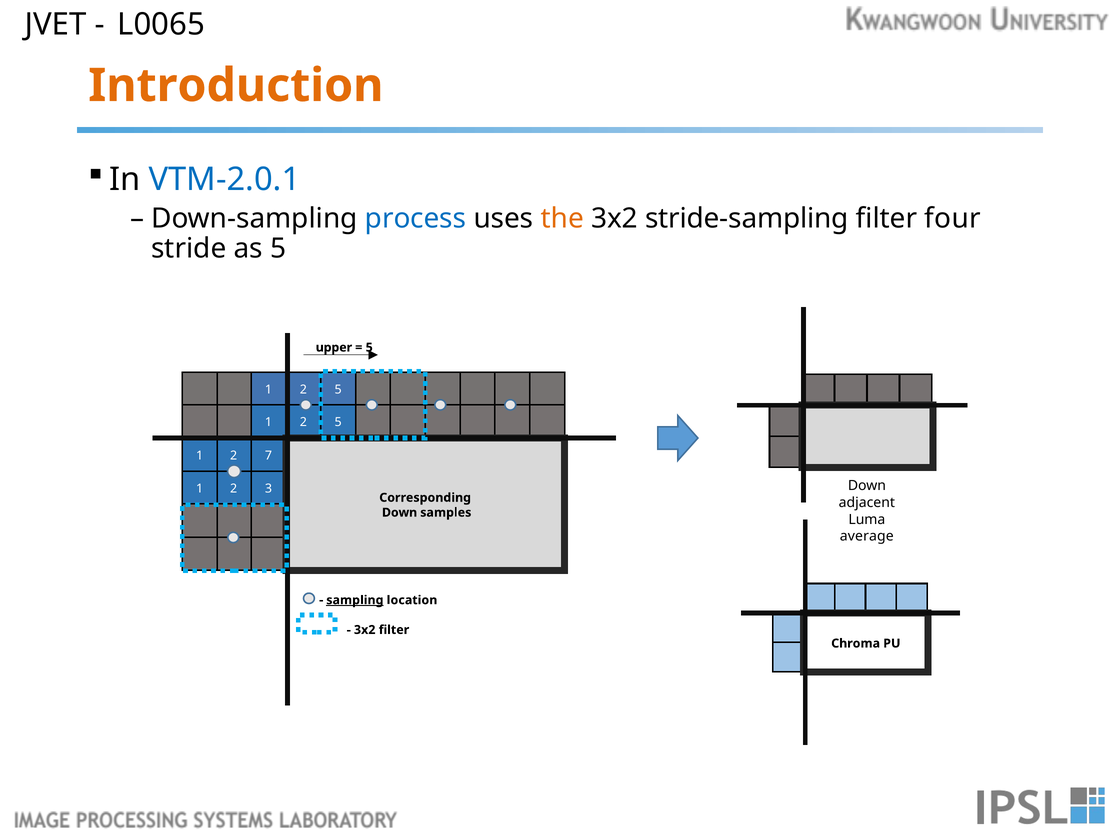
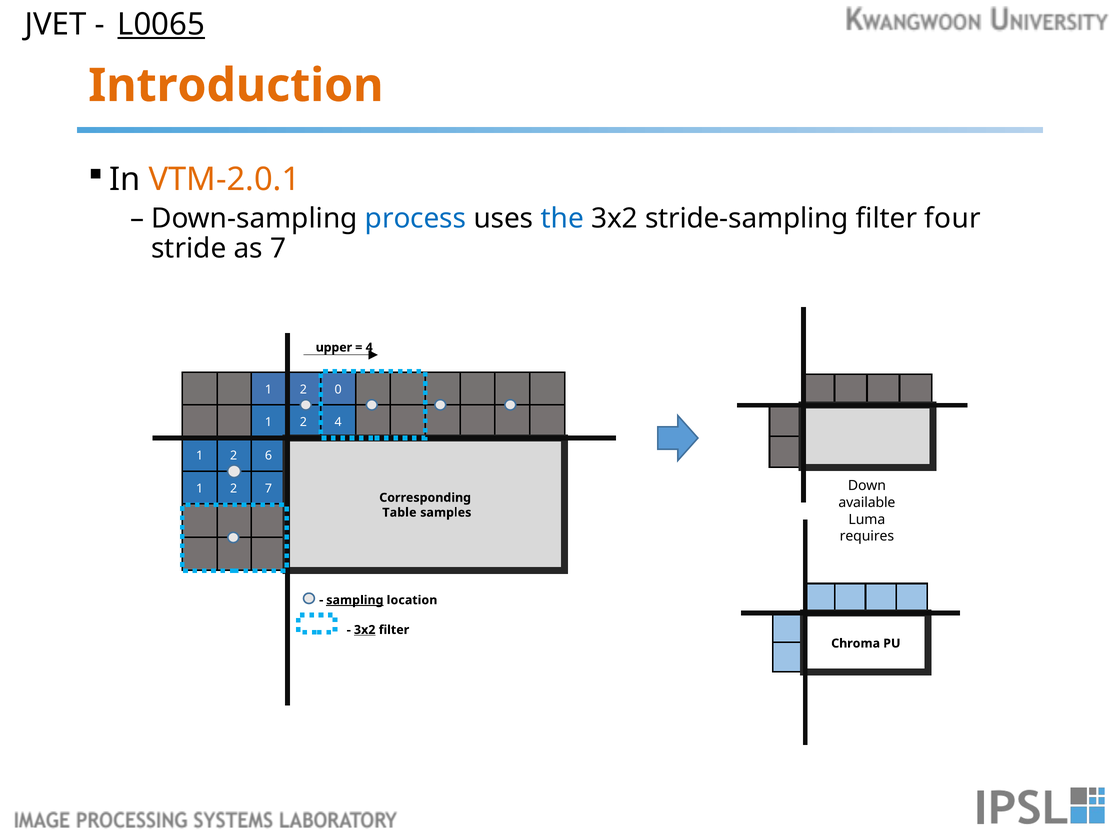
L0065 underline: none -> present (161, 25)
VTM-2.0.1 colour: blue -> orange (224, 180)
the colour: orange -> blue (562, 218)
as 5: 5 -> 7 (278, 249)
5: 5 -> 4 (369, 347)
5: 5 -> 0 (338, 390)
5: 5 -> 4 (338, 422)
7: 7 -> 6 (268, 456)
2 3: 3 -> 7 (268, 489)
adjacent: adjacent -> available (867, 503)
Down: Down -> Table (399, 513)
average: average -> requires (867, 536)
3x2 underline: none -> present (365, 630)
